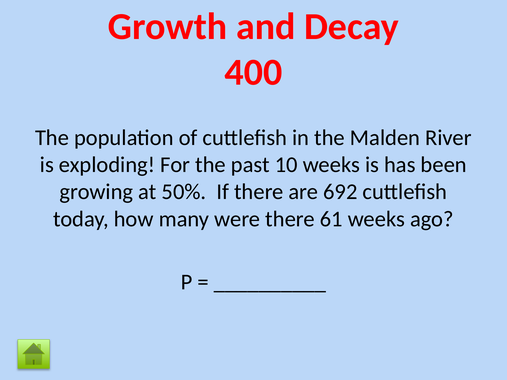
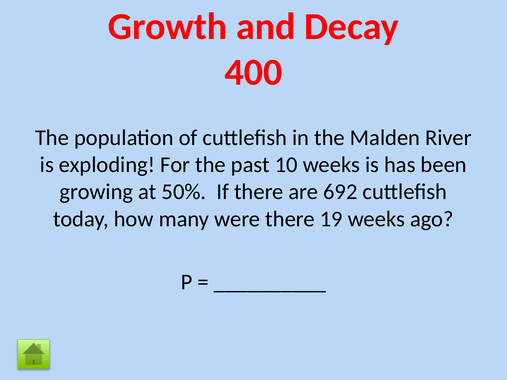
61: 61 -> 19 (331, 219)
